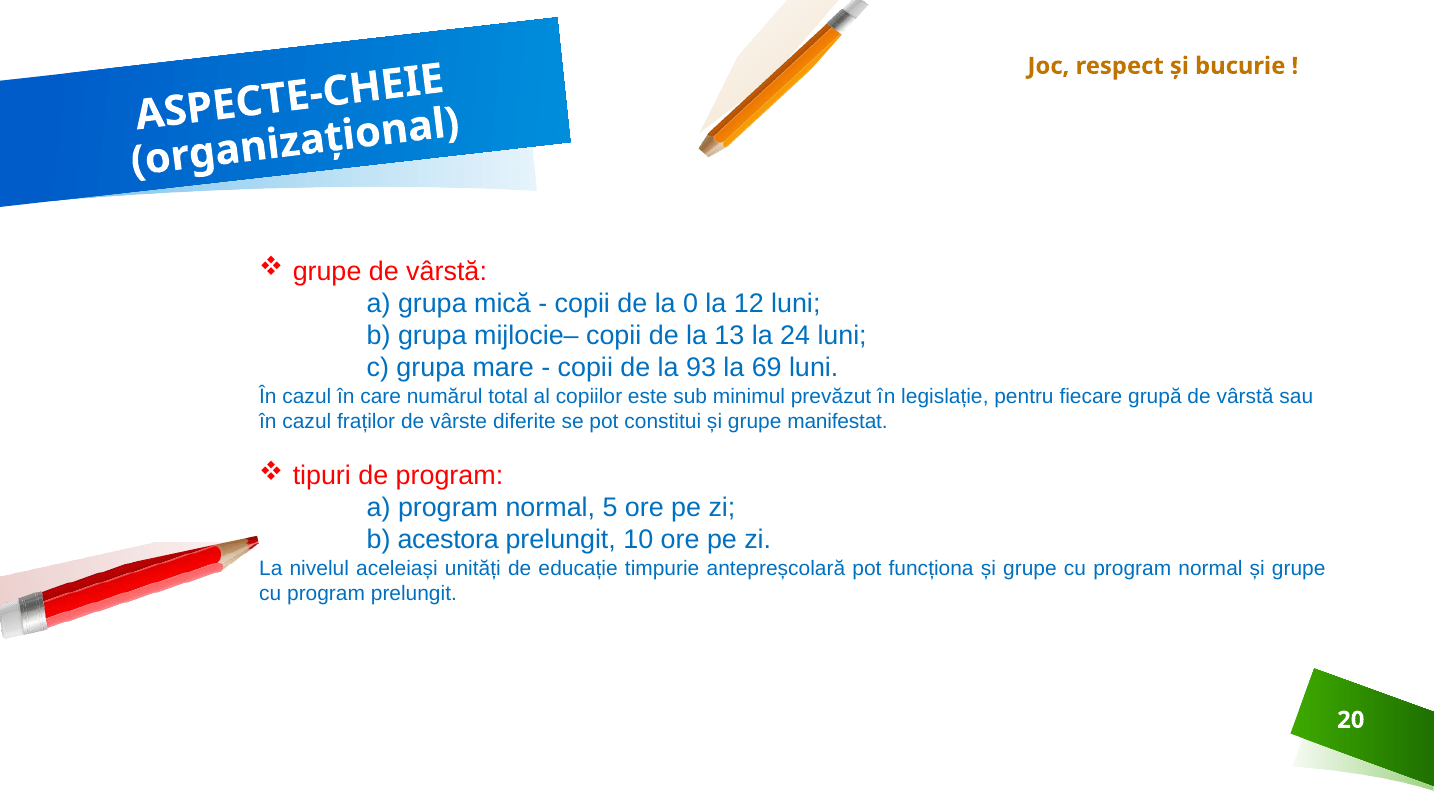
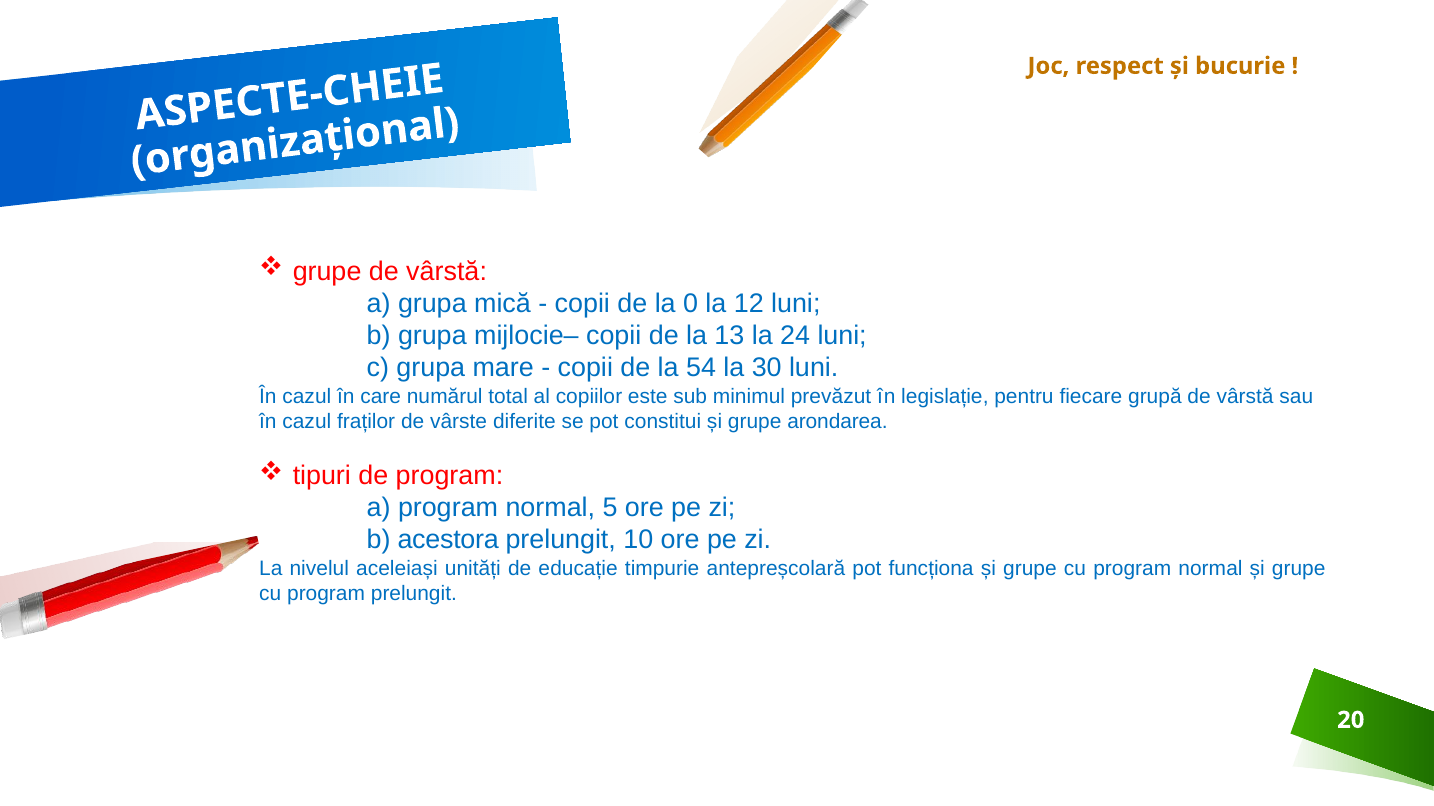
93: 93 -> 54 (701, 368)
69: 69 -> 30 (767, 368)
manifestat: manifestat -> arondarea (837, 422)
